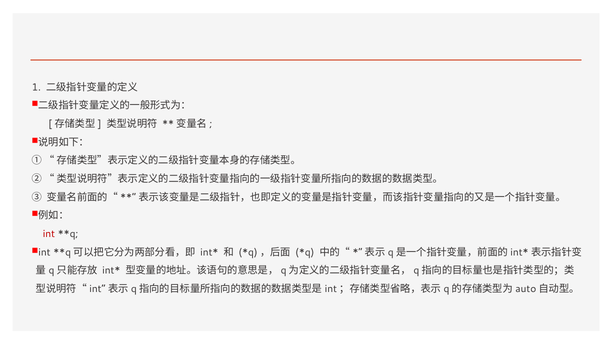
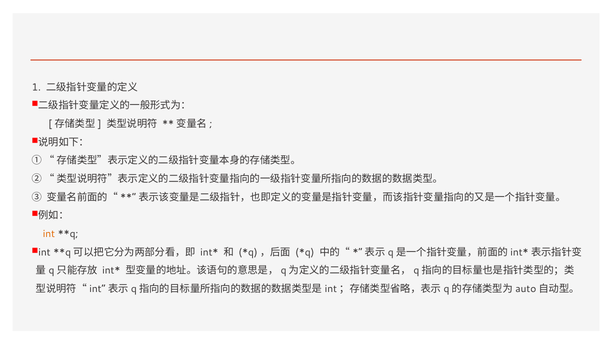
int colour: red -> orange (49, 234)
